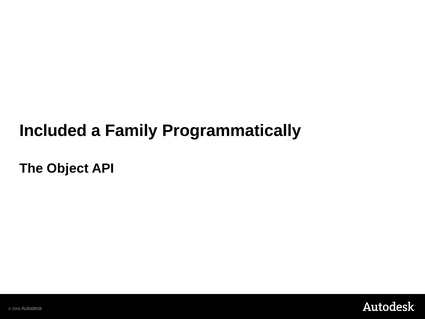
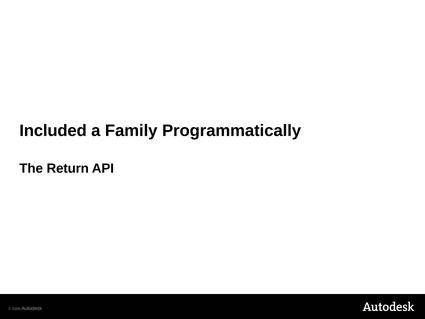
Object: Object -> Return (68, 168)
